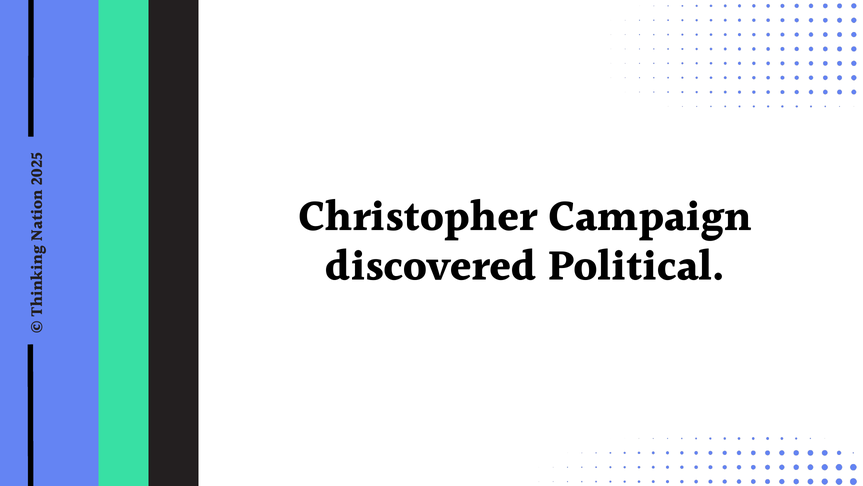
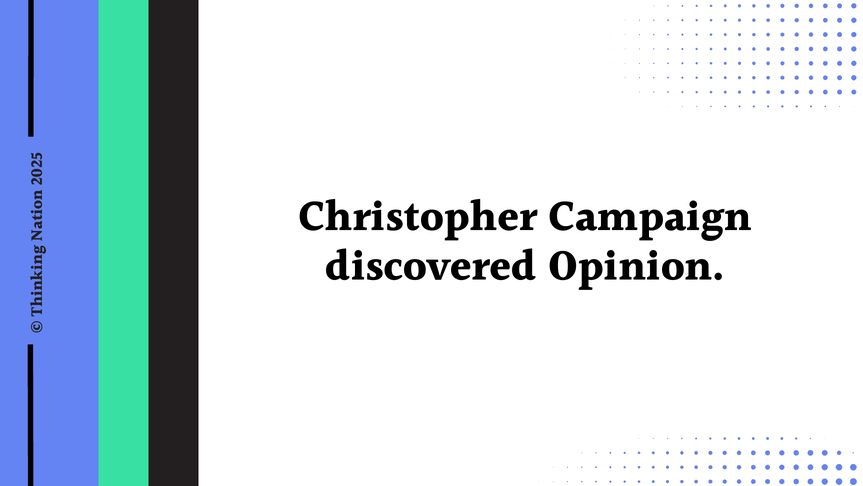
Political: Political -> Opinion (636, 267)
